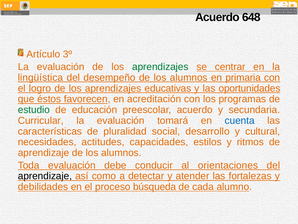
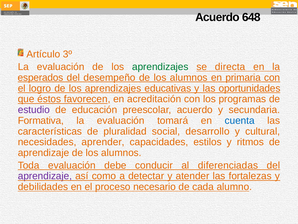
centrar: centrar -> directa (230, 67)
lingüística: lingüística -> esperados (41, 77)
estudio colour: green -> purple (34, 110)
Curricular: Curricular -> Formativa (41, 120)
actitudes: actitudes -> aprender (103, 142)
orientaciones: orientaciones -> diferenciadas (228, 165)
aprendizaje colour: black -> purple (45, 176)
búsqueda: búsqueda -> necesario (155, 186)
